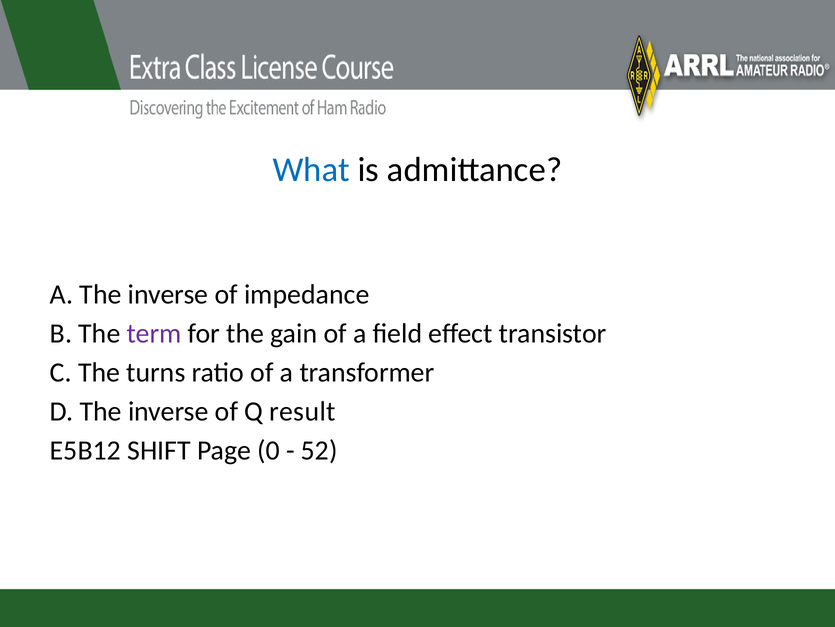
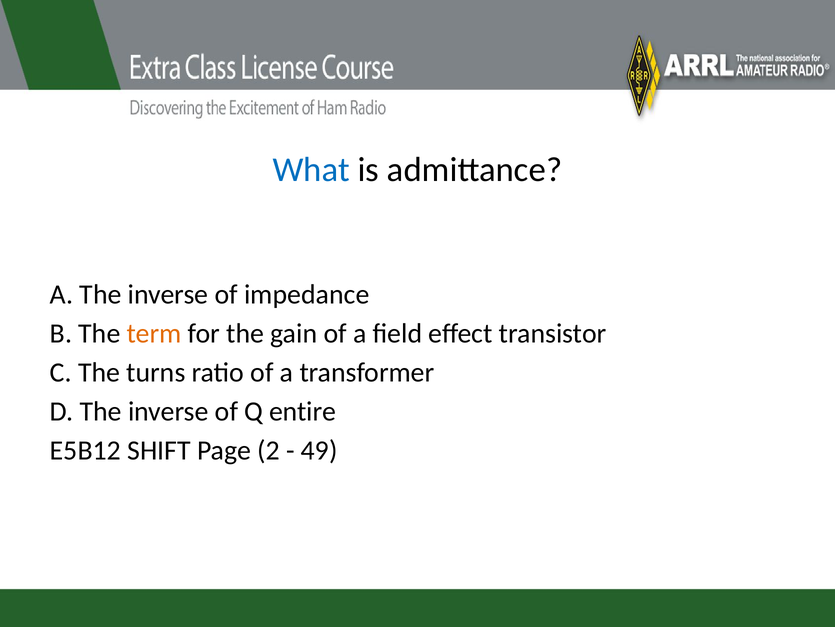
term colour: purple -> orange (154, 333)
result: result -> entire (303, 411)
0: 0 -> 2 (269, 450)
52: 52 -> 49 (319, 450)
